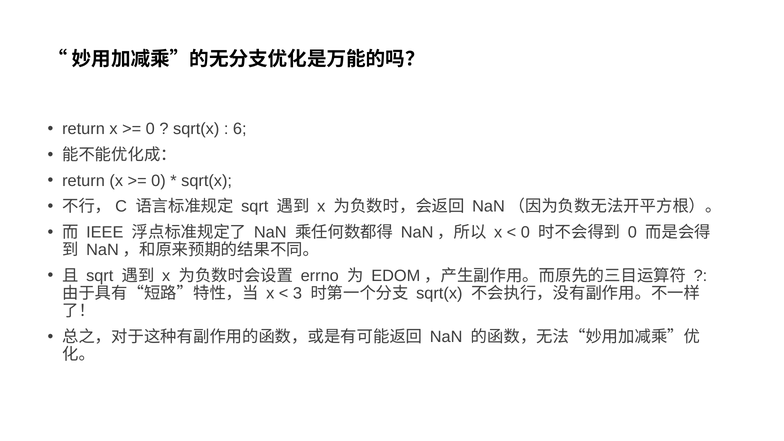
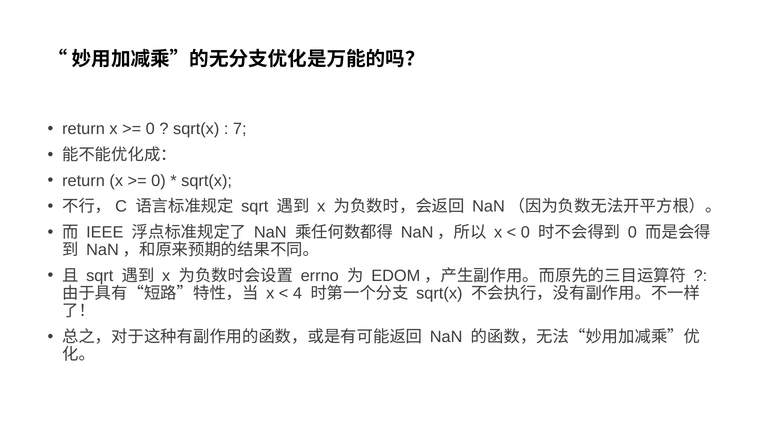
6: 6 -> 7 (240, 129)
3: 3 -> 4 (297, 293)
